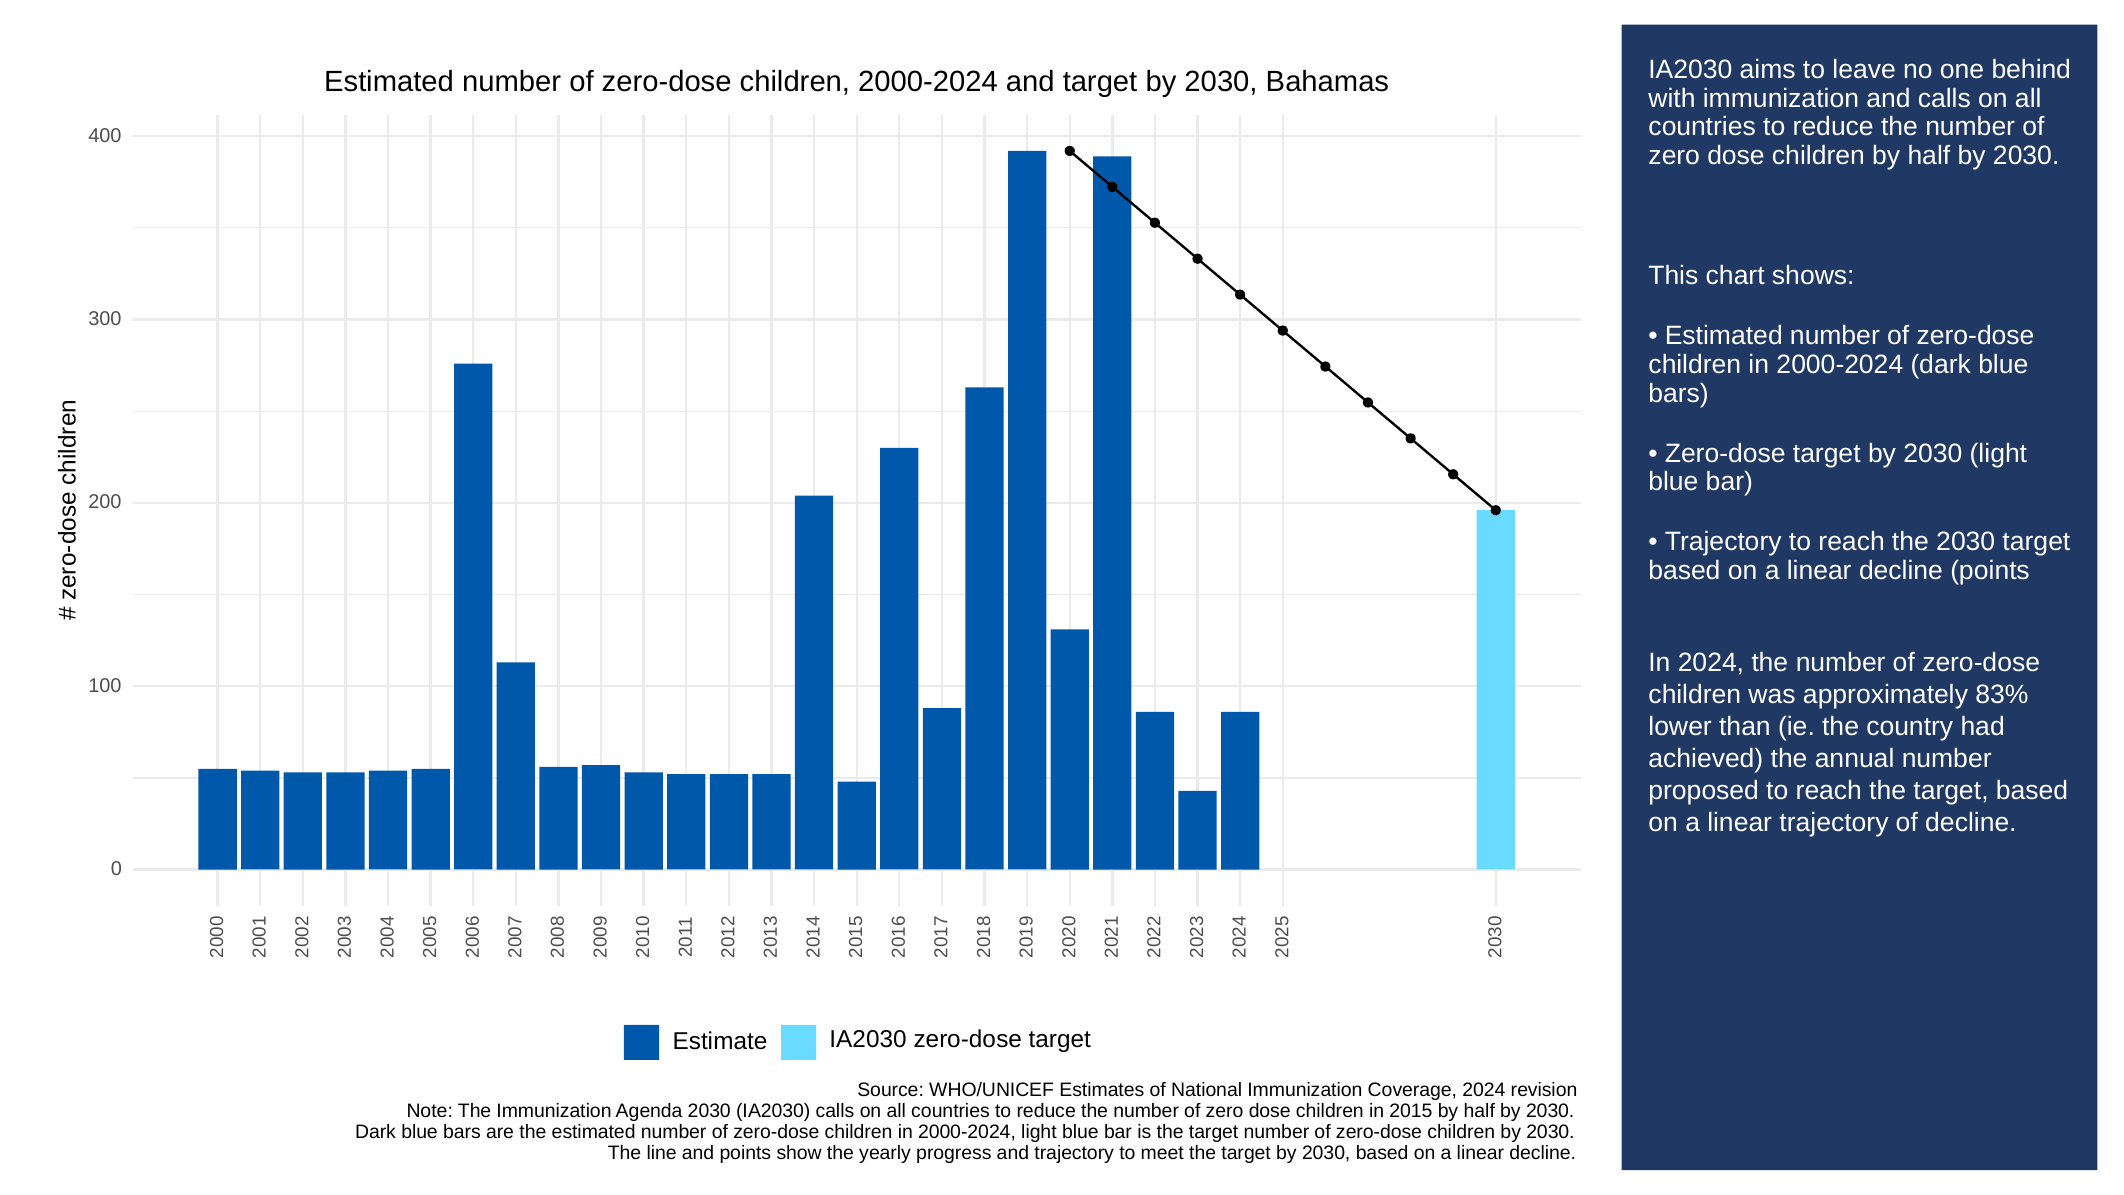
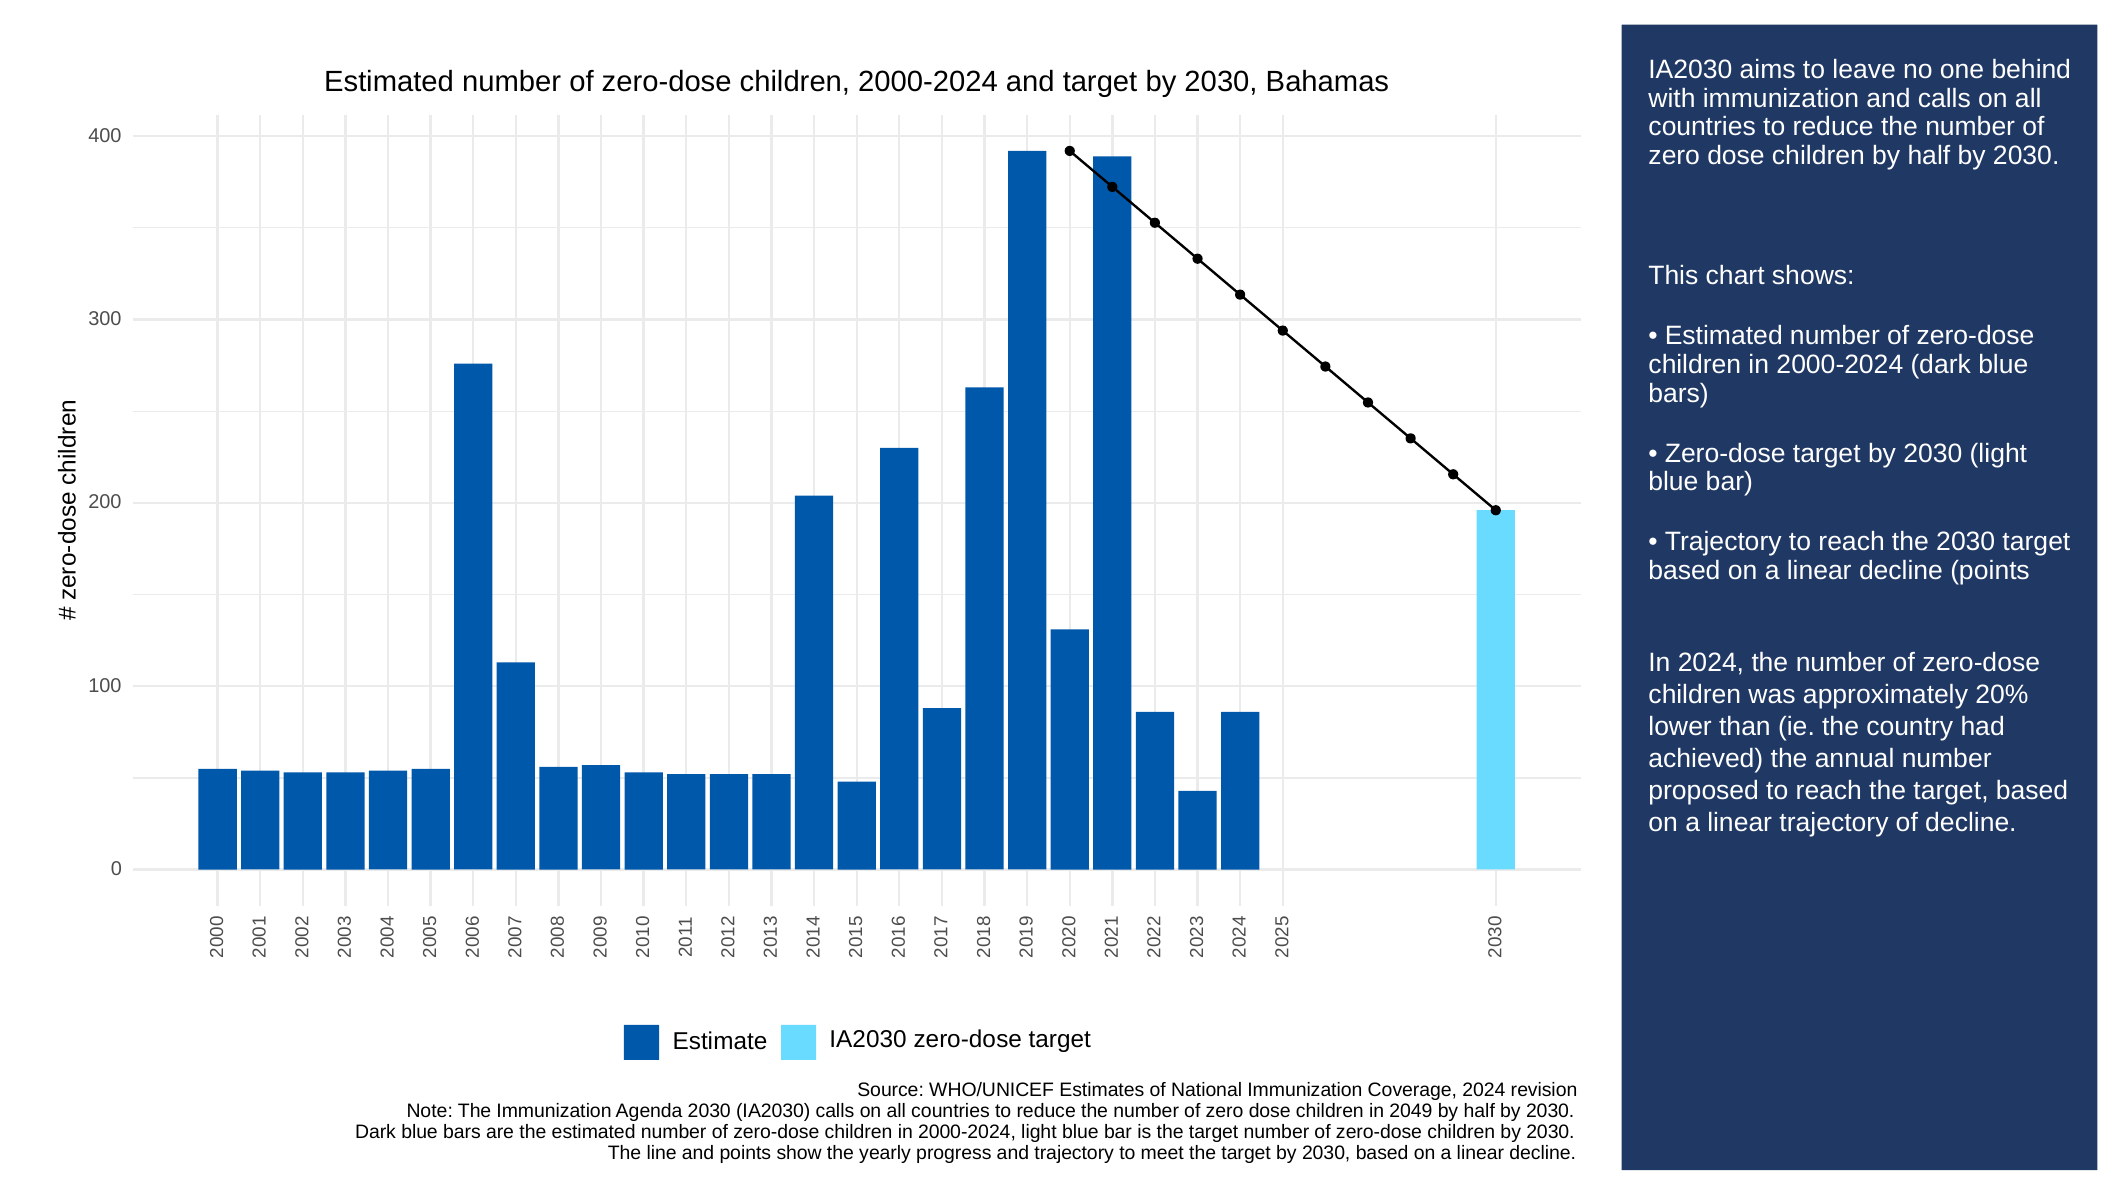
83%: 83% -> 20% (2002, 695)
2015: 2015 -> 2049 (1411, 1111)
